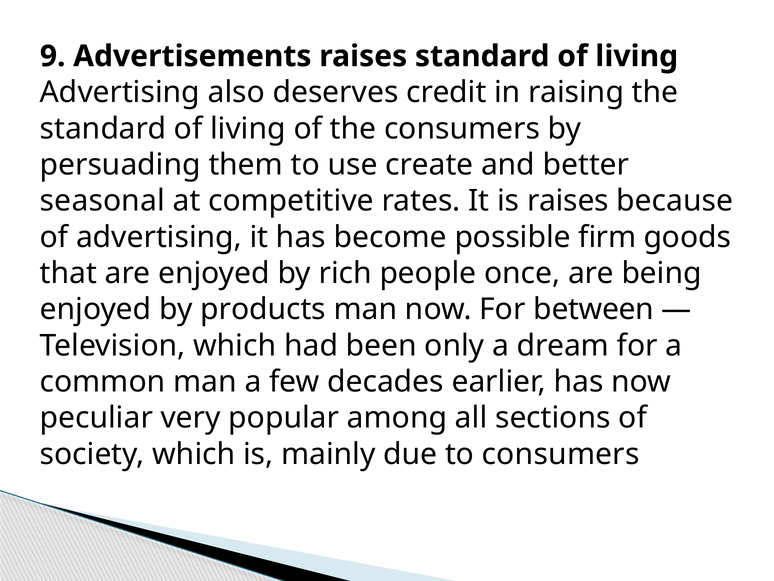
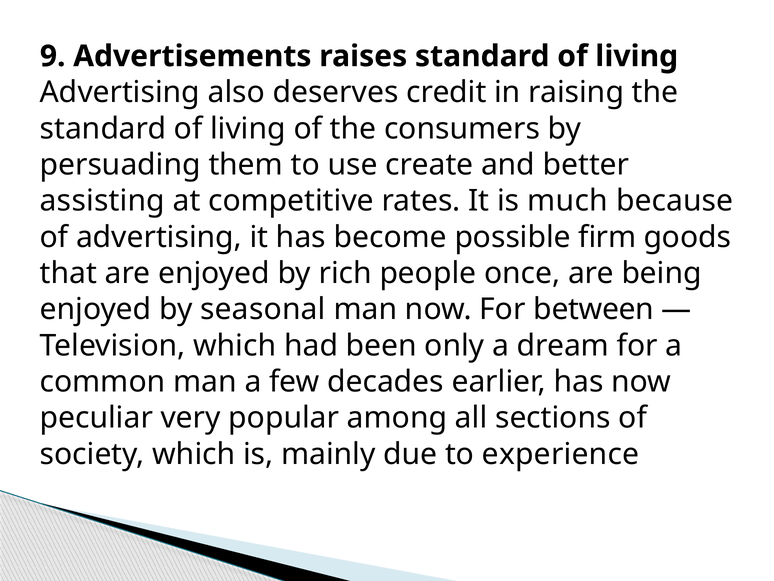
seasonal: seasonal -> assisting (102, 201)
is raises: raises -> much (568, 201)
products: products -> seasonal (263, 309)
to consumers: consumers -> experience (561, 454)
